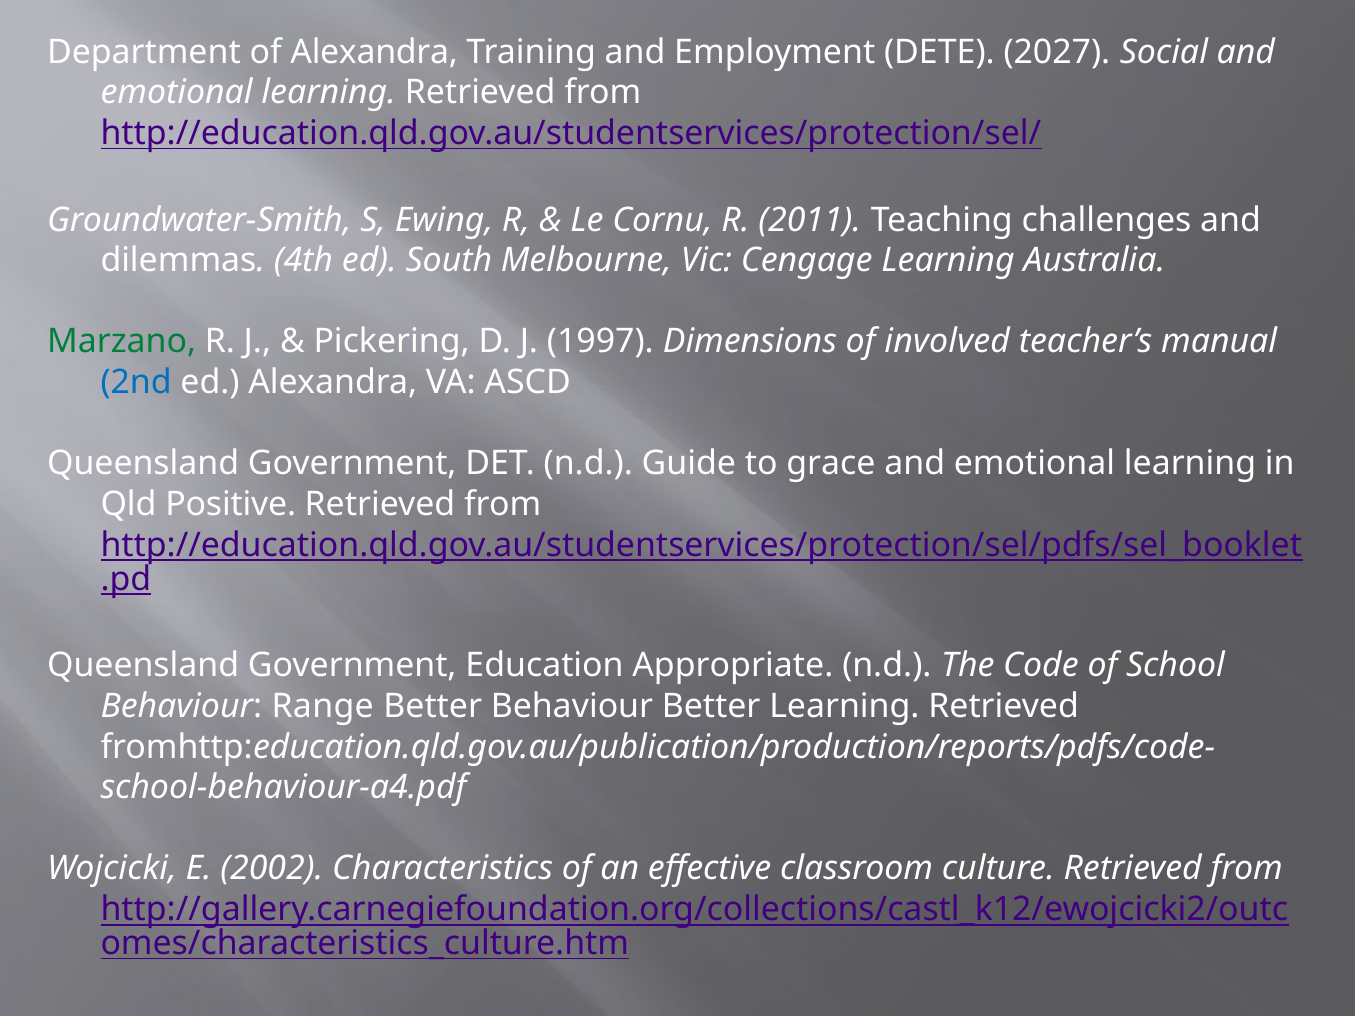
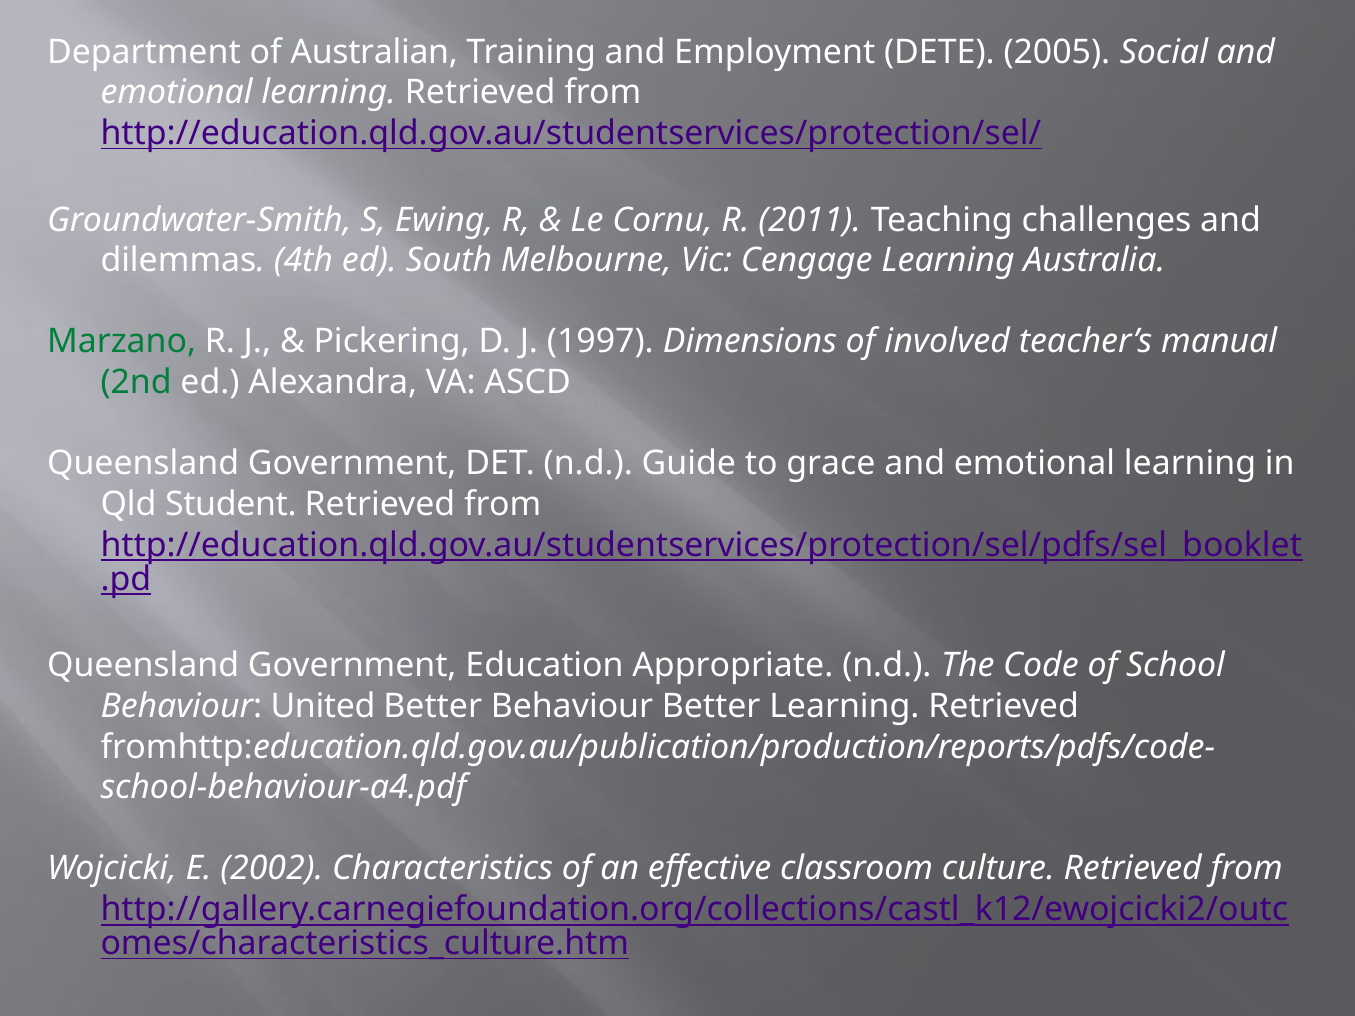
of Alexandra: Alexandra -> Australian (374, 52)
2027: 2027 -> 2005 (1057, 52)
2nd colour: blue -> green (136, 383)
Positive: Positive -> Student (231, 504)
Range: Range -> United (323, 706)
